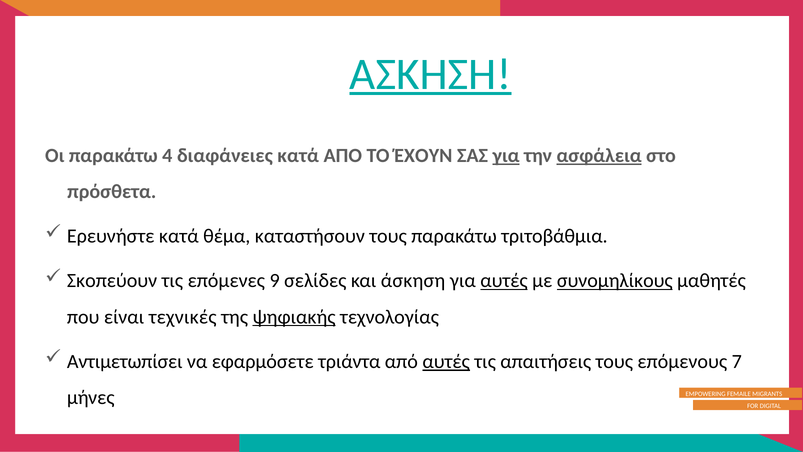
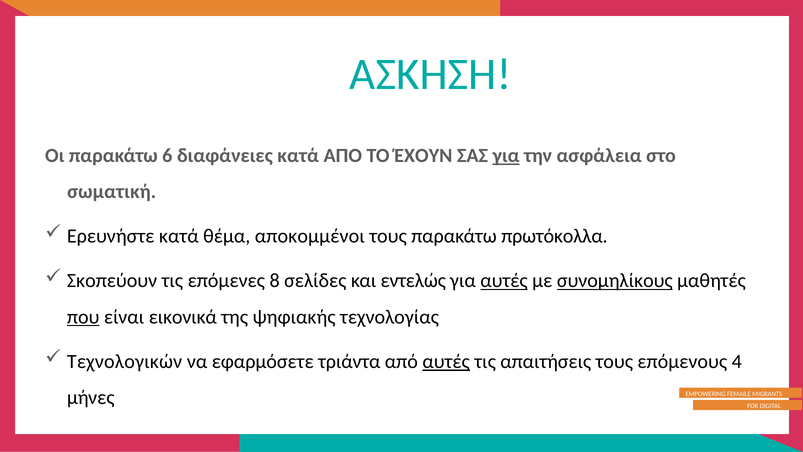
ΑΣΚΗΣΗ underline: present -> none (430, 74)
4: 4 -> 6 (167, 155)
ασφάλεια underline: present -> none (599, 155)
πρόσθετα: πρόσθετα -> σωματική (112, 192)
καταστήσουν: καταστήσουν -> αποκομμένοι (310, 236)
τριτοβάθμια: τριτοβάθμια -> πρωτόκολλα (554, 236)
9: 9 -> 8 (275, 281)
άσκηση: άσκηση -> εντελώς (413, 281)
που underline: none -> present (83, 317)
τεχνικές: τεχνικές -> εικονικά (183, 317)
ψηφιακής underline: present -> none (294, 317)
Αντιμετωπίσει: Αντιμετωπίσει -> Τεχνολογικών (125, 361)
7: 7 -> 4 (737, 361)
